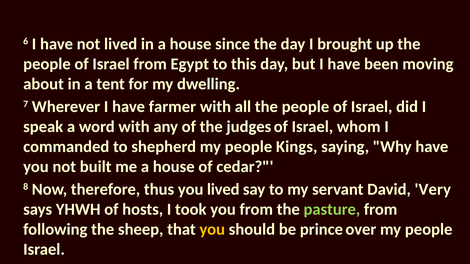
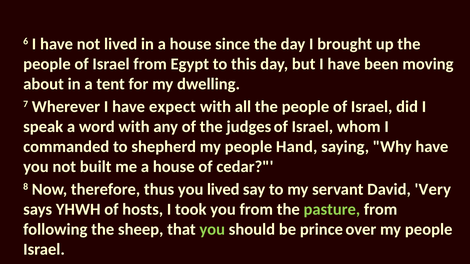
farmer: farmer -> expect (172, 107)
Kings: Kings -> Hand (297, 147)
you colour: yellow -> light green (212, 230)
